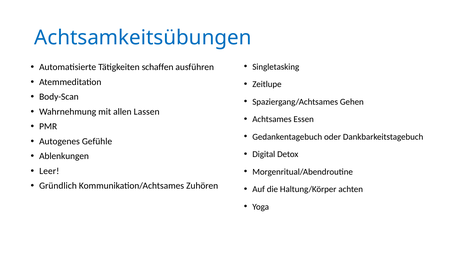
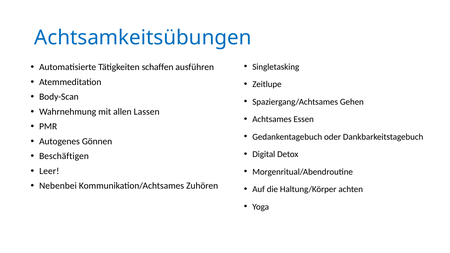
Gefühle: Gefühle -> Gönnen (97, 141)
Ablenkungen: Ablenkungen -> Beschäftigen (64, 156)
Gründlich: Gründlich -> Nebenbei (58, 186)
